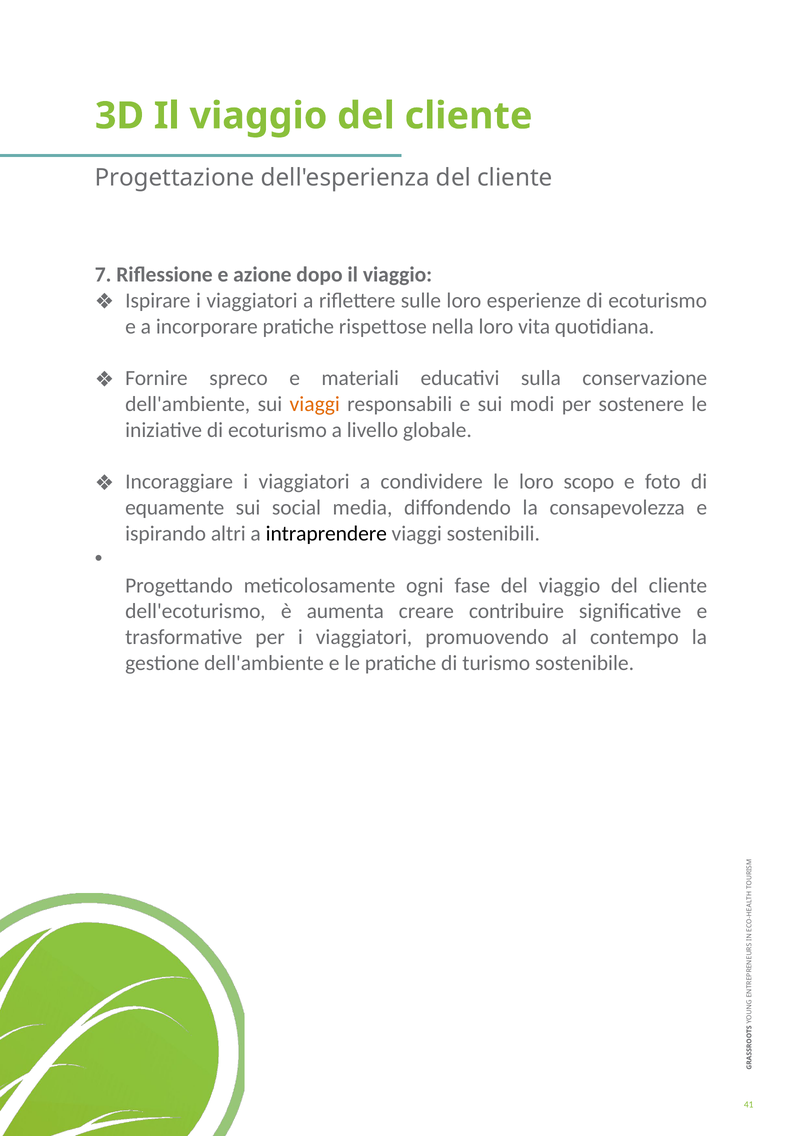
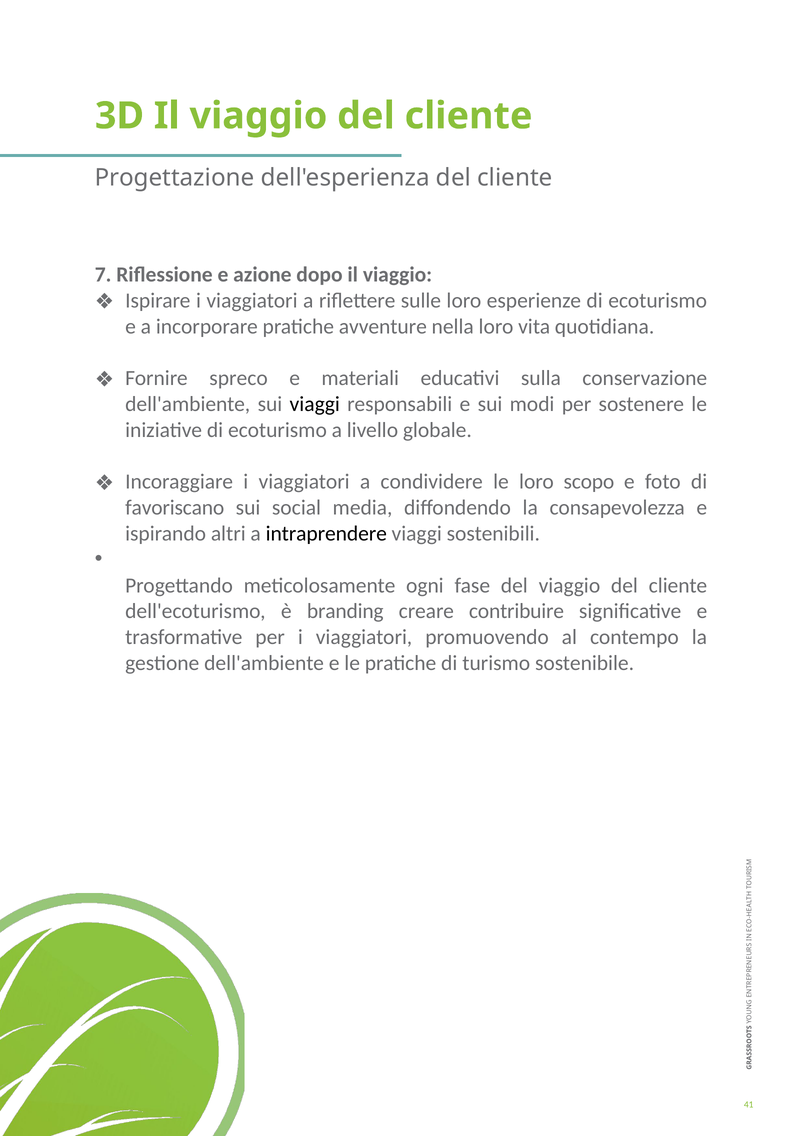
rispettose: rispettose -> avventure (383, 326)
viaggi colour: orange -> black (315, 404)
equamente: equamente -> favoriscano (175, 508)
aumenta: aumenta -> branding (345, 611)
